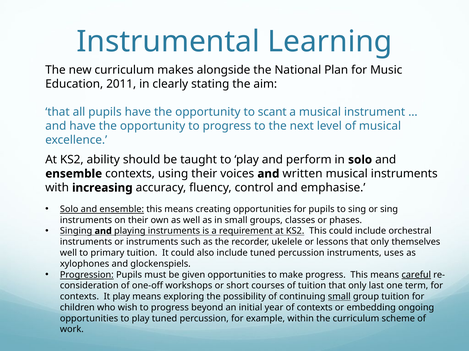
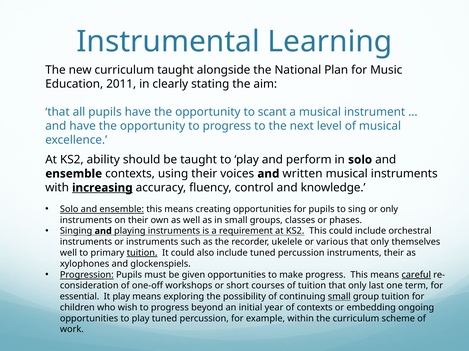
curriculum makes: makes -> taught (176, 70)
increasing underline: none -> present (102, 188)
emphasise: emphasise -> knowledge (333, 188)
or sing: sing -> only (389, 210)
lessons: lessons -> various (332, 242)
tuition underline: none -> present (142, 253)
instruments uses: uses -> their (394, 253)
contexts: contexts -> essential (80, 297)
